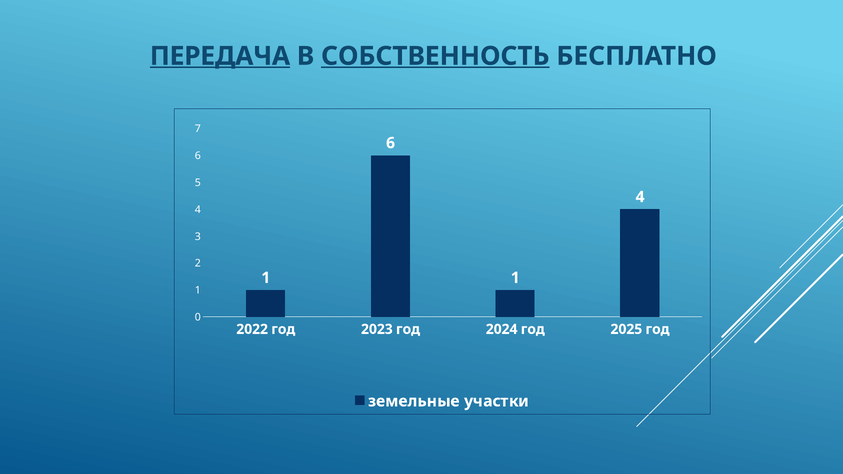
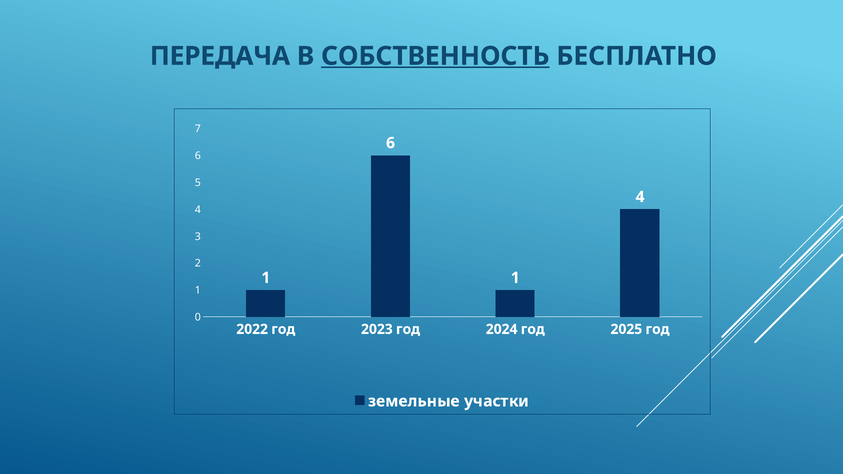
ПЕРЕДАЧА underline: present -> none (220, 56)
